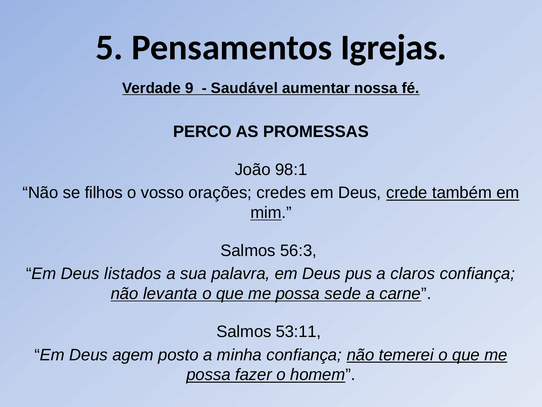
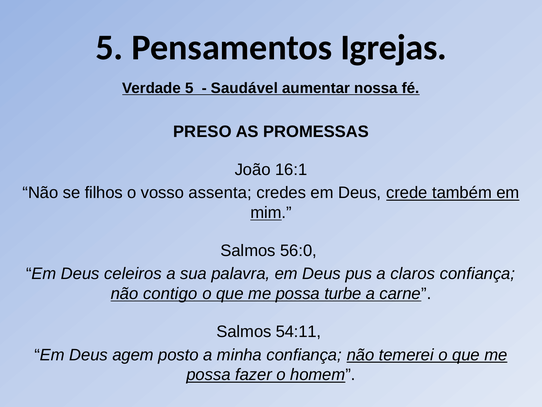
Verdade 9: 9 -> 5 (189, 88)
PERCO: PERCO -> PRESO (202, 131)
98:1: 98:1 -> 16:1 (291, 169)
orações: orações -> assenta (220, 193)
56:3: 56:3 -> 56:0 (298, 250)
listados: listados -> celeiros (133, 274)
levanta: levanta -> contigo (170, 293)
sede: sede -> turbe (343, 293)
53:11: 53:11 -> 54:11 (298, 331)
